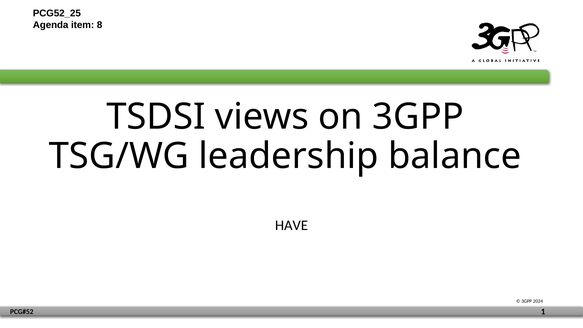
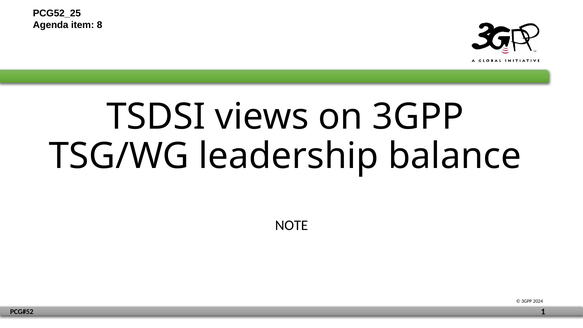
HAVE: HAVE -> NOTE (292, 225)
